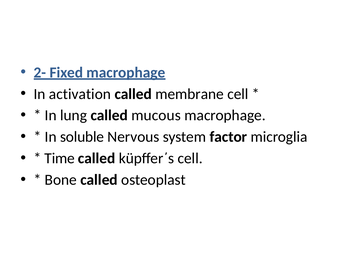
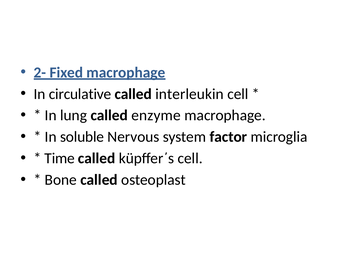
activation: activation -> circulative (80, 94)
membrane: membrane -> interleukin (190, 94)
mucous: mucous -> enzyme (156, 115)
